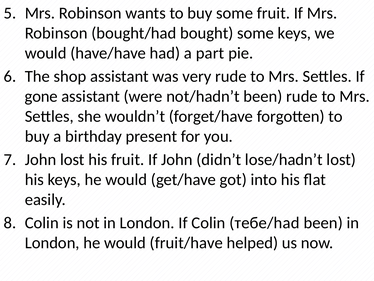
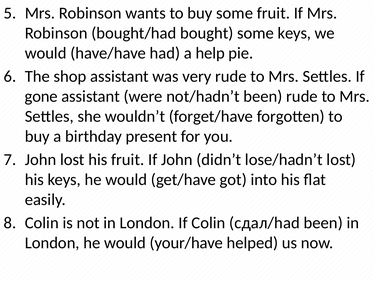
part: part -> help (210, 53)
тебе/had: тебе/had -> сдал/had (265, 223)
fruit/have: fruit/have -> your/have (186, 242)
